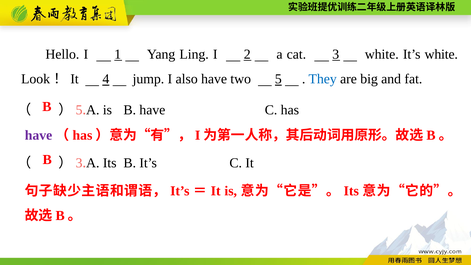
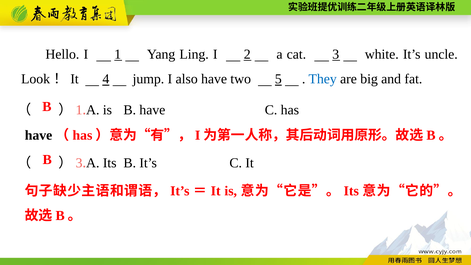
It’s white: white -> uncle (441, 54)
5: 5 -> 1 (79, 110)
have colour: purple -> black (39, 135)
